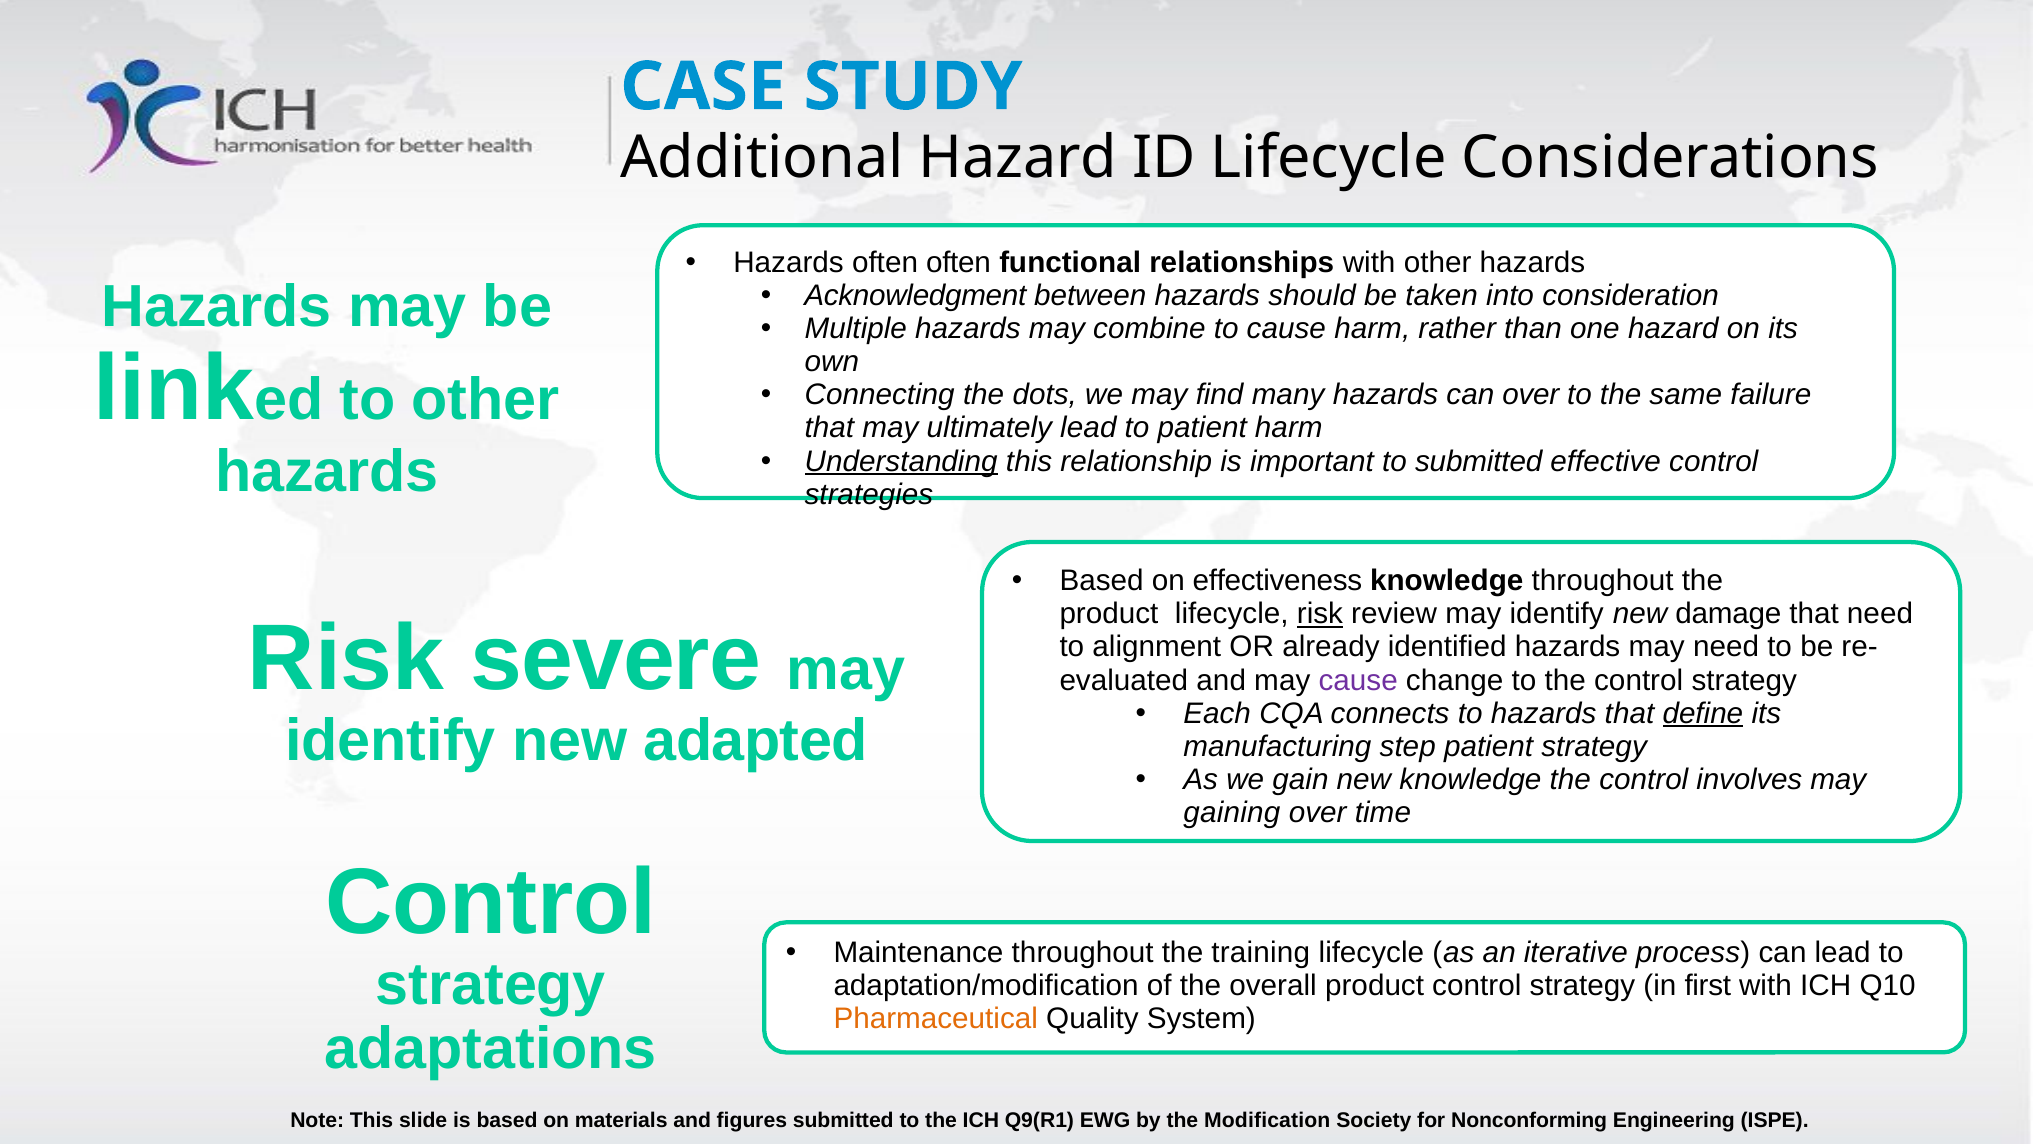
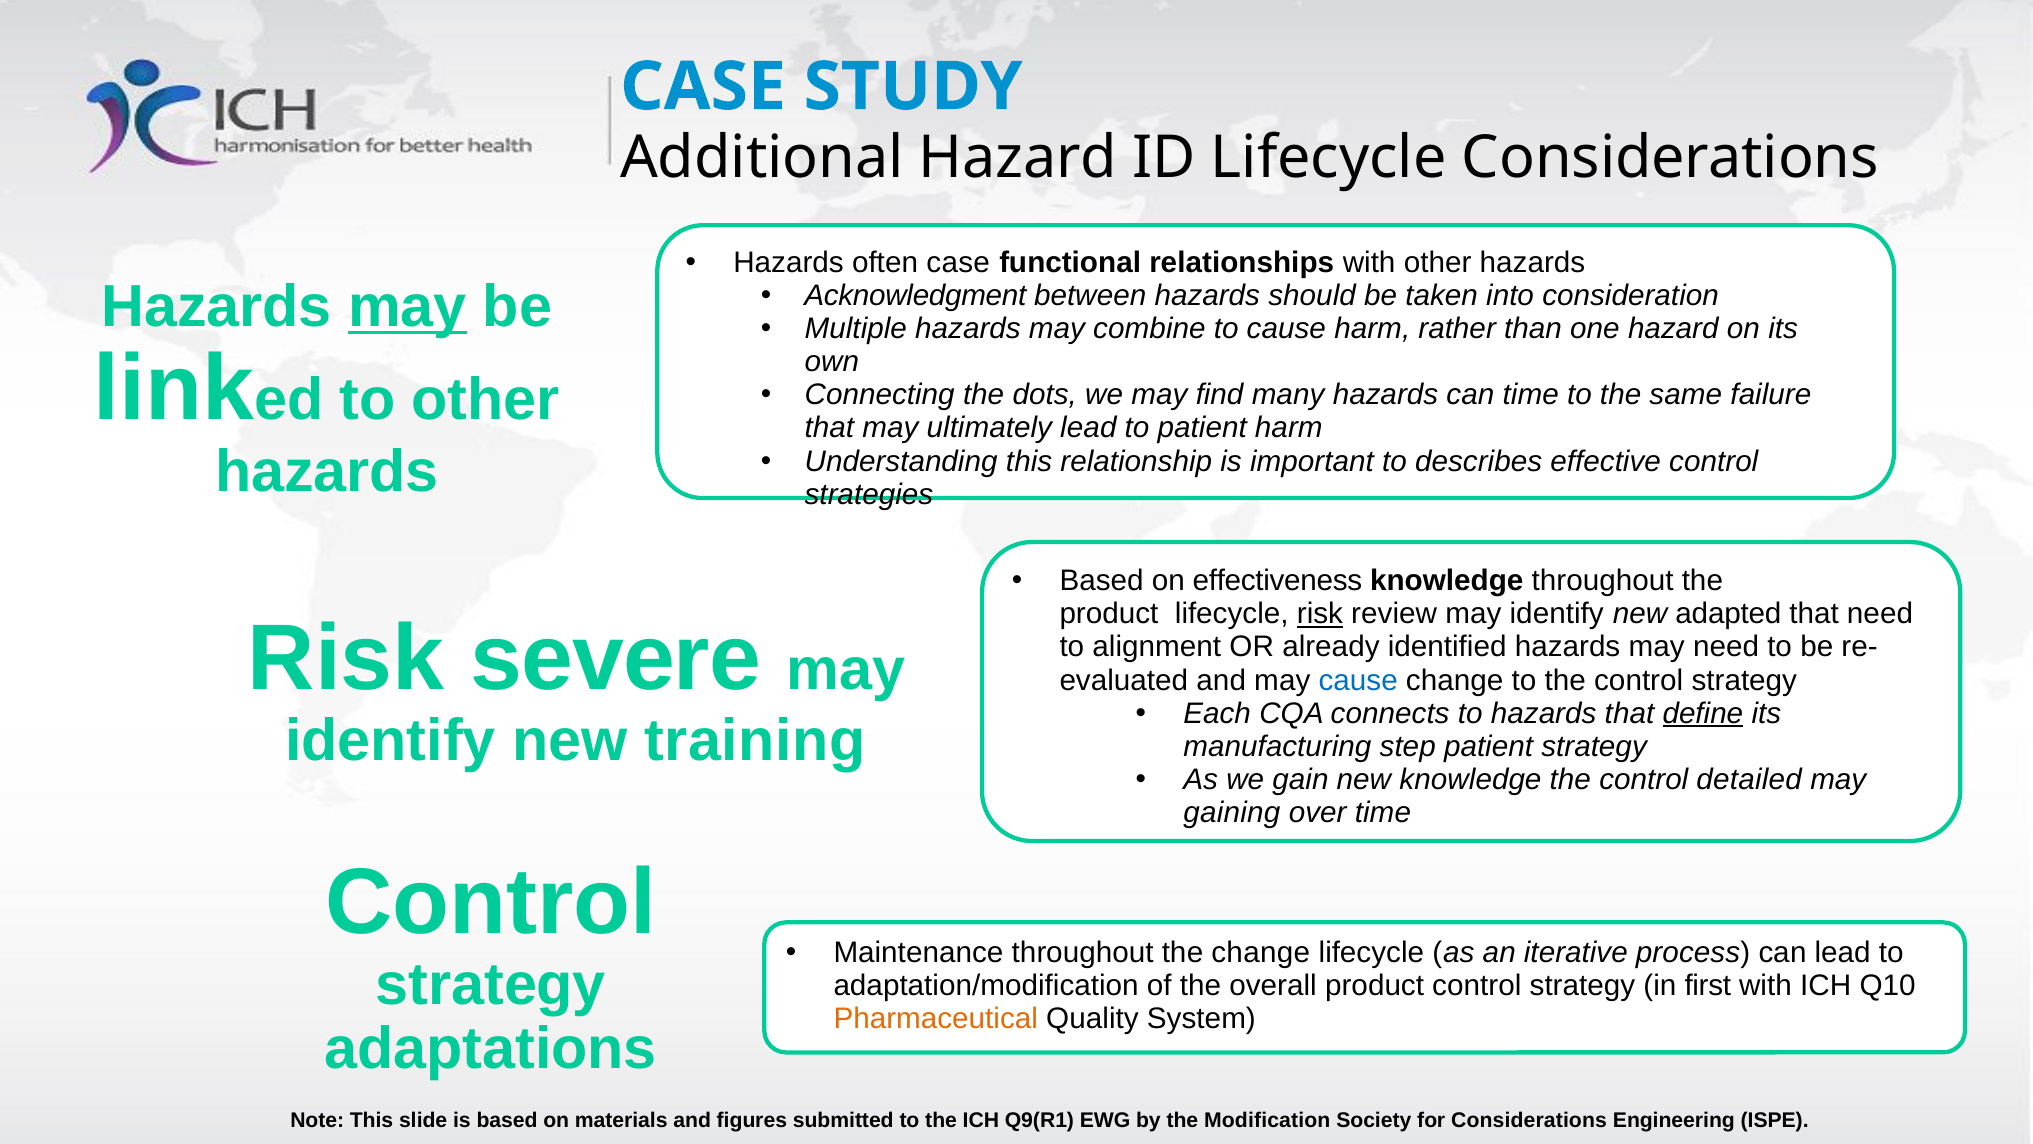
often often: often -> case (958, 263)
may underline: none -> present (407, 307)
can over: over -> time (1531, 395)
Understanding underline: present -> none (901, 461)
to submitted: submitted -> describes (1479, 461)
damage: damage -> adapted (1728, 614)
cause colour: purple -> blue (1358, 680)
adapted: adapted -> training (755, 741)
involves: involves -> detailed (1749, 779)
the training: training -> change (1261, 953)
for Nonconforming: Nonconforming -> Considerations (1529, 1120)
